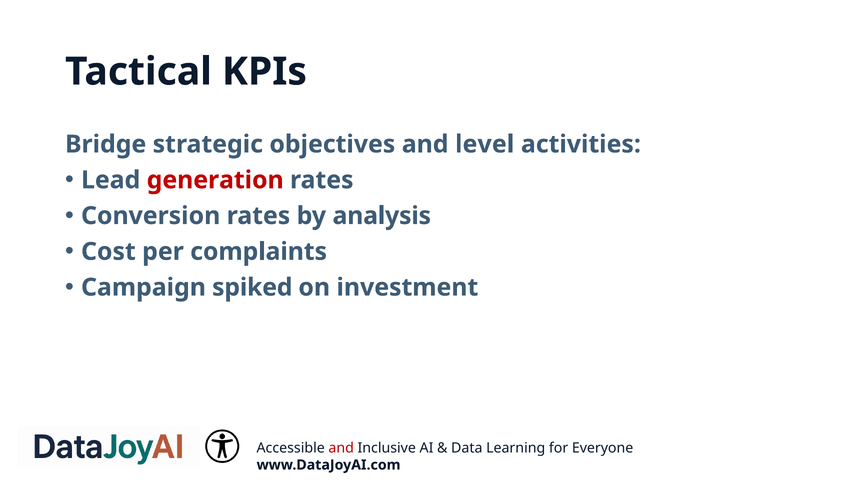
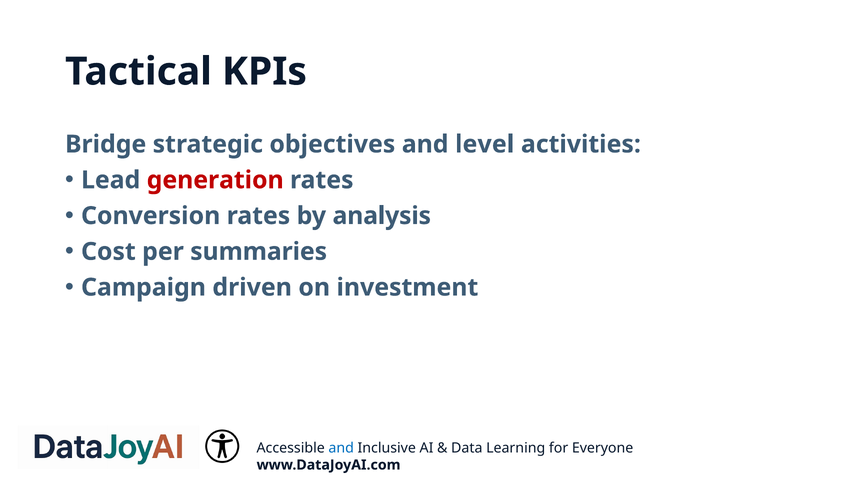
complaints: complaints -> summaries (259, 252)
spiked: spiked -> driven (252, 287)
and colour: red -> blue (341, 448)
